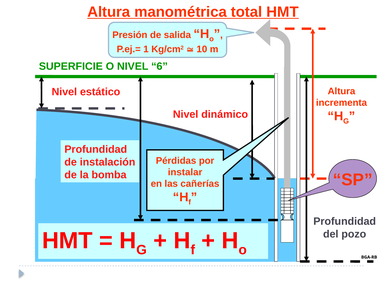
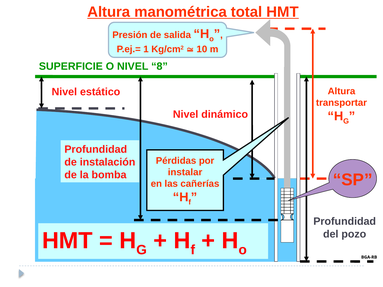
6: 6 -> 8 (160, 66)
incrementa: incrementa -> transportar (341, 103)
